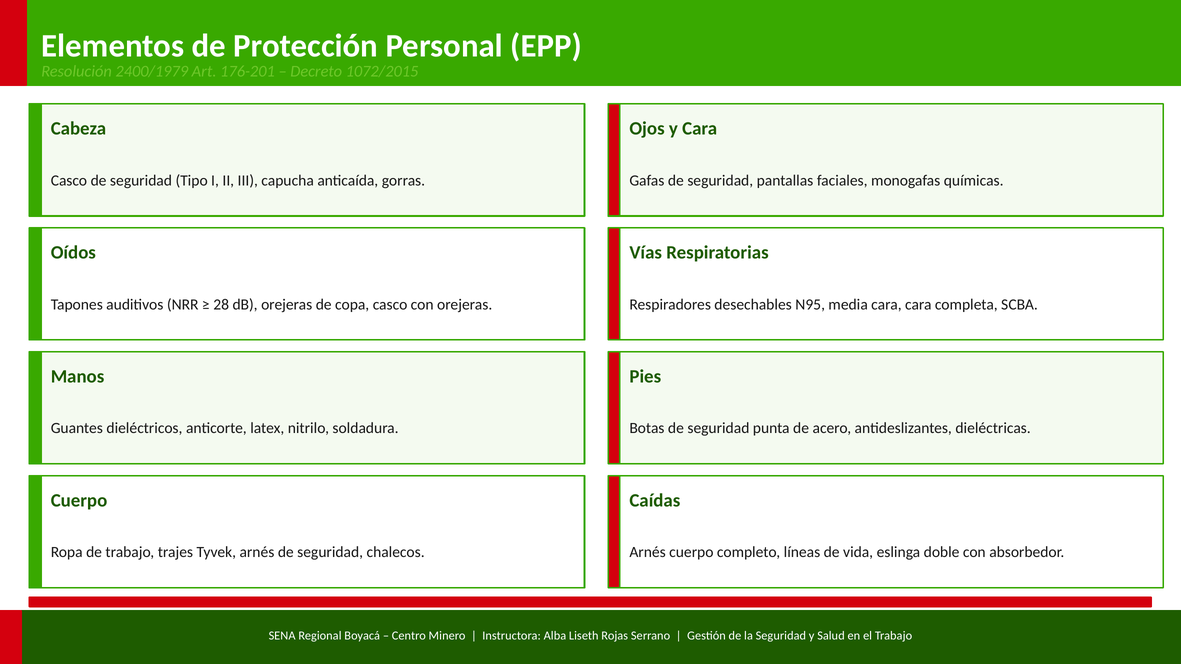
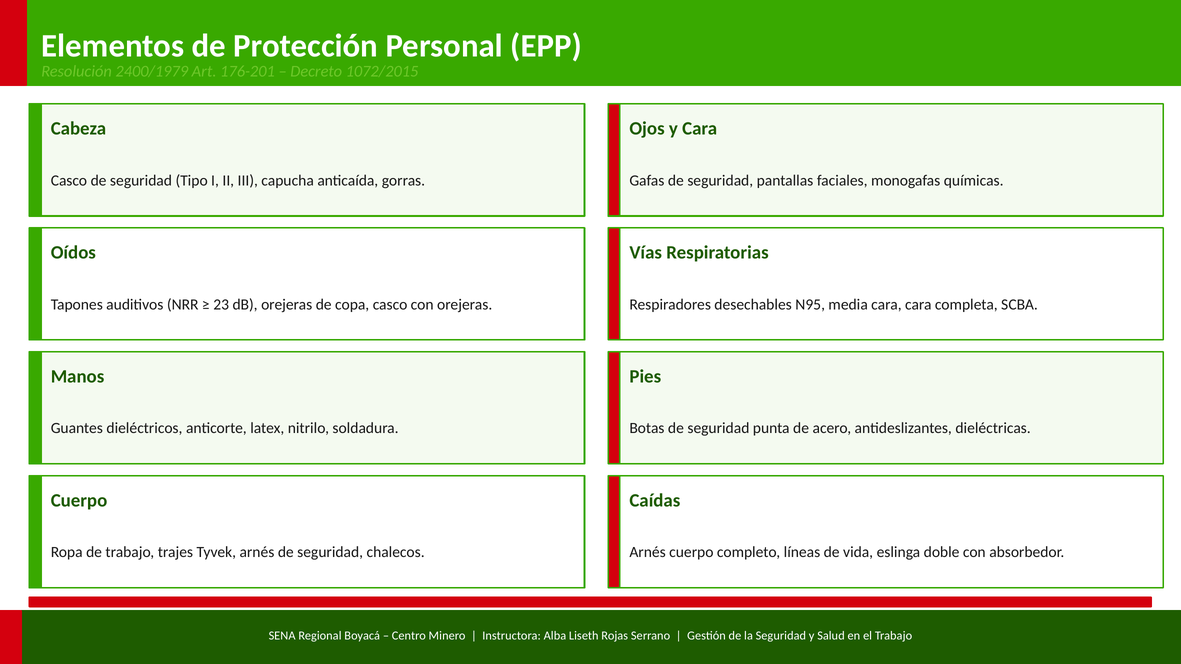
28: 28 -> 23 (221, 305)
